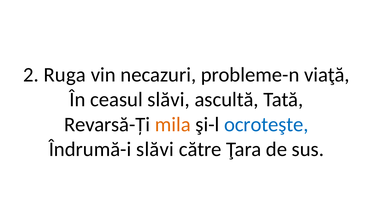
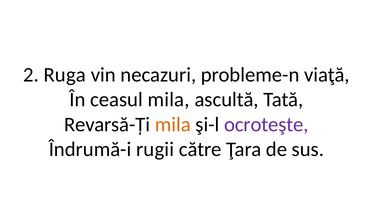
ceasul slăvi: slăvi -> mila (169, 100)
ocroteşte colour: blue -> purple (266, 124)
Îndrumă-i slăvi: slăvi -> rugii (155, 149)
